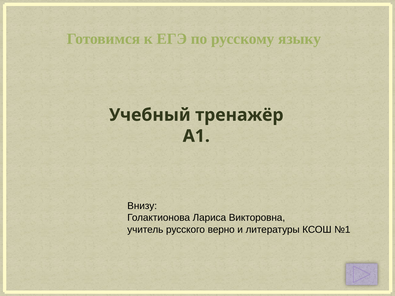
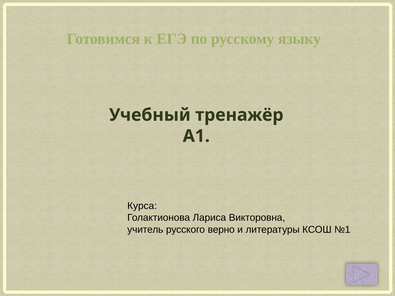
Внизу: Внизу -> Курса (142, 206)
